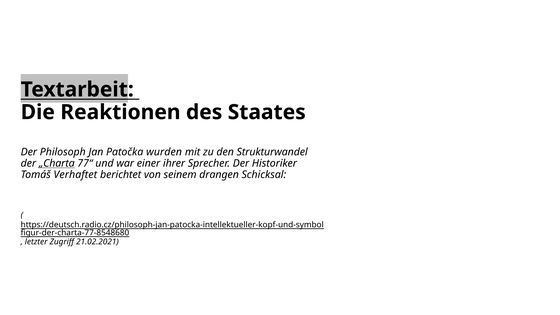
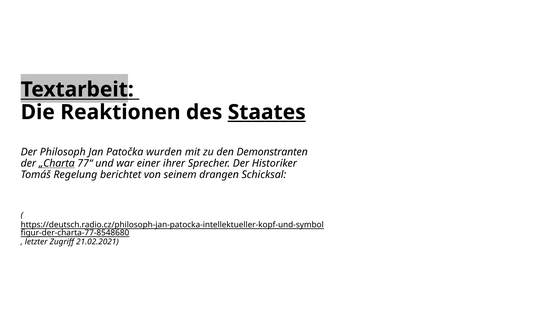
Staates underline: none -> present (267, 112)
Strukturwandel: Strukturwandel -> Demonstranten (272, 152)
Verhaftet: Verhaftet -> Regelung (75, 175)
